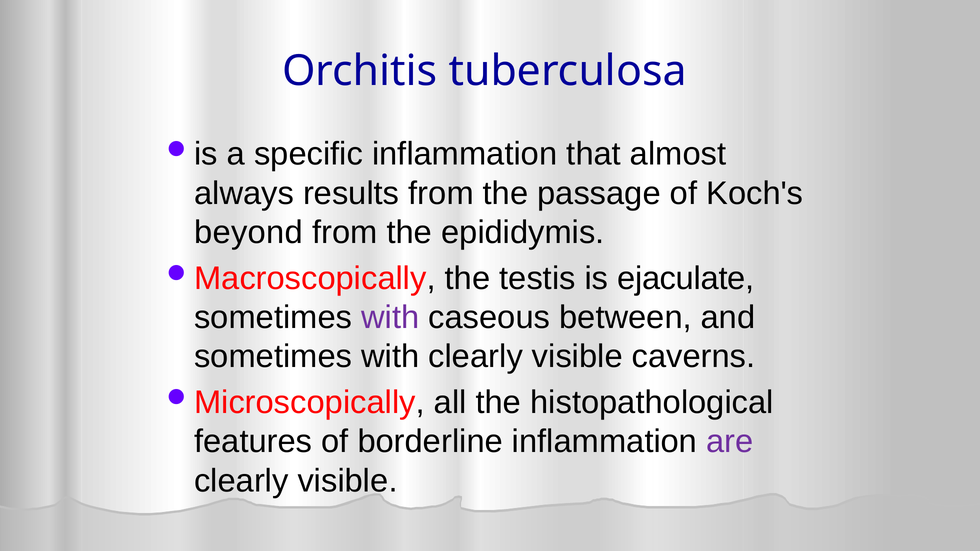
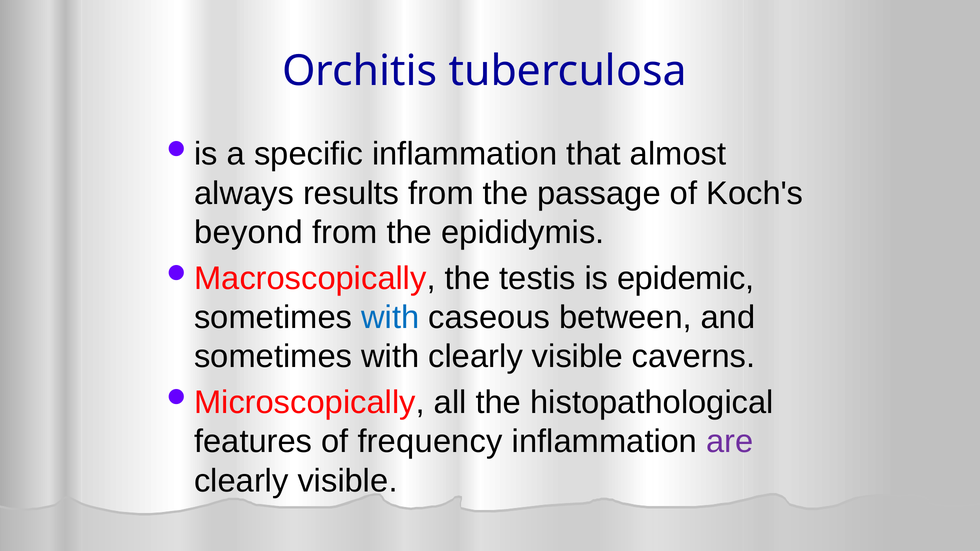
ejaculate: ejaculate -> epidemic (686, 278)
with colour: purple -> blue (390, 318)
borderline: borderline -> frequency (430, 442)
